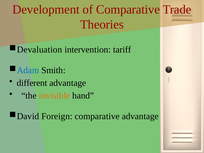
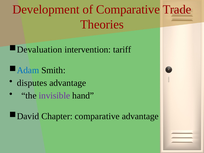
different: different -> disputes (32, 83)
invisible colour: orange -> purple (54, 96)
Foreign: Foreign -> Chapter (57, 116)
